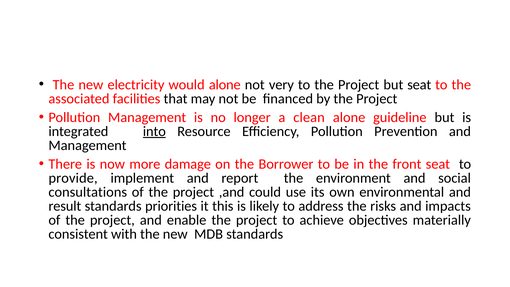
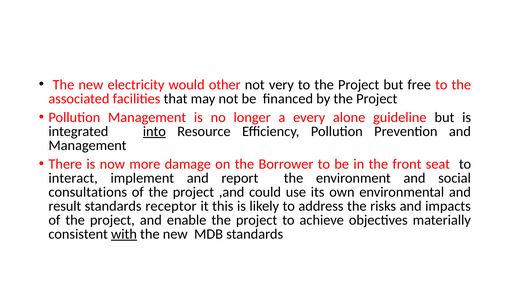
would alone: alone -> other (225, 85)
but seat: seat -> free (419, 85)
clean: clean -> every (309, 117)
provide: provide -> interact (73, 178)
priorities: priorities -> receptor (171, 206)
with underline: none -> present (124, 234)
